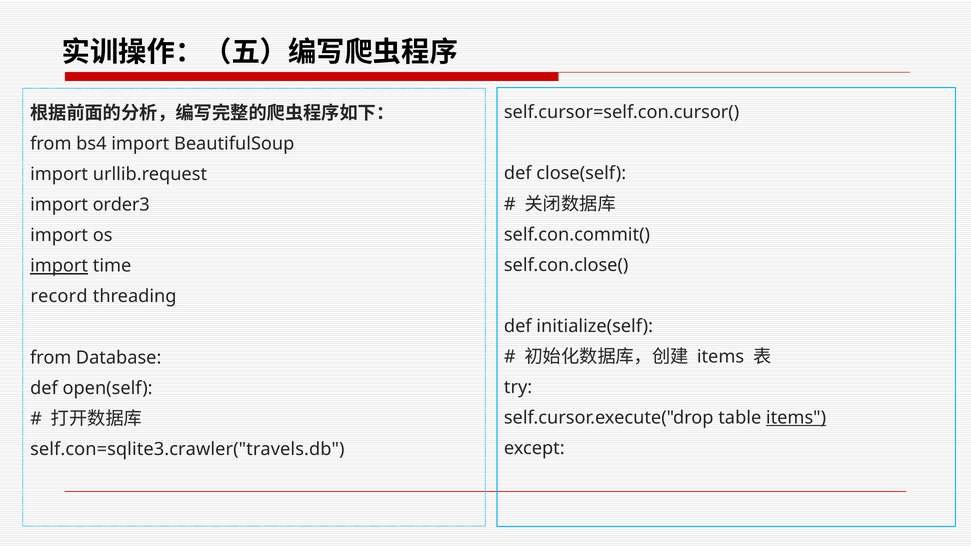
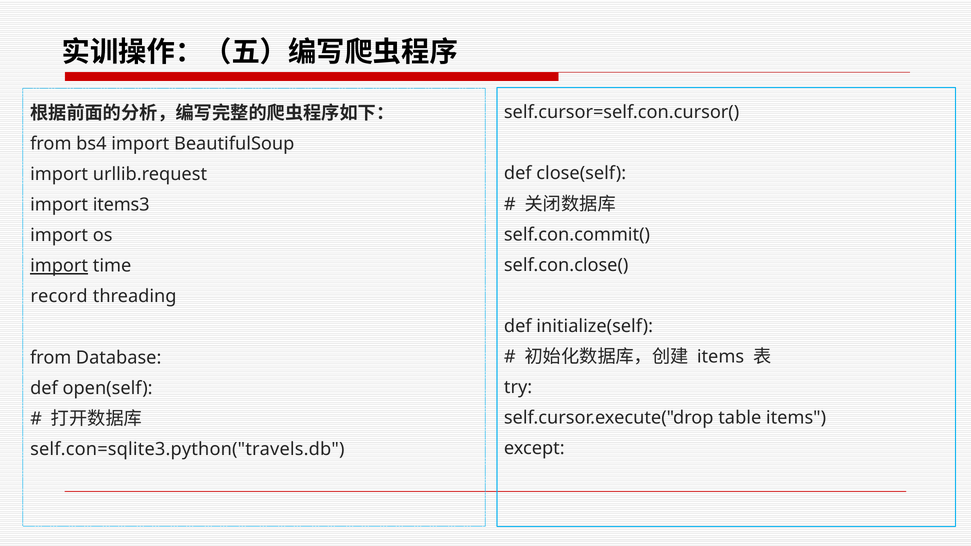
order3: order3 -> items3 (121, 205)
items underline: present -> none (796, 418)
self.con=sqlite3.crawler("travels.db: self.con=sqlite3.crawler("travels.db -> self.con=sqlite3.python("travels.db (187, 449)
